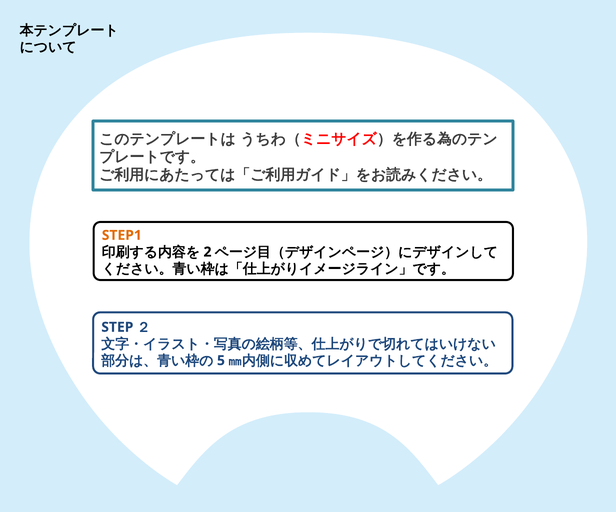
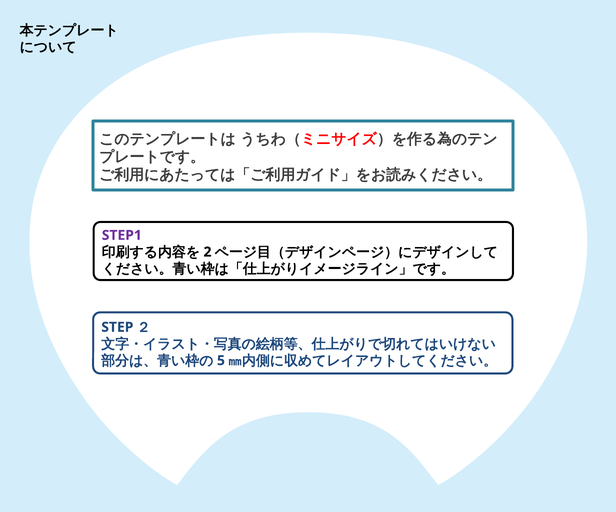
STEP1 colour: orange -> purple (122, 235)
